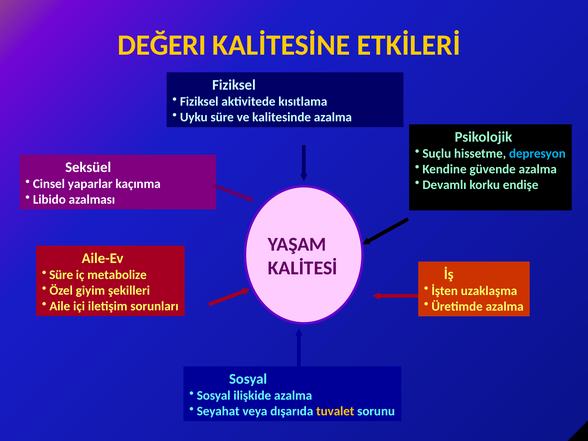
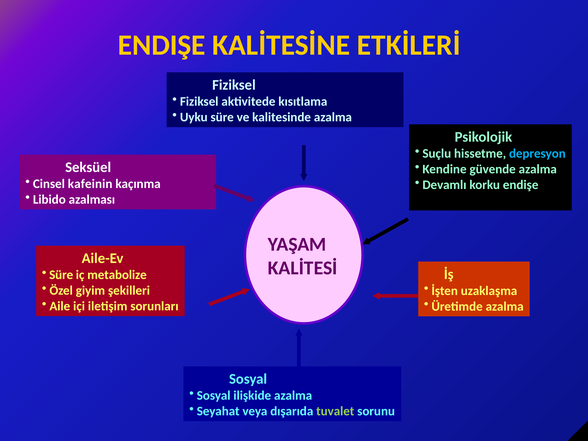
DEĞERI: DEĞERI -> ENDIŞE (162, 45)
yaparlar: yaparlar -> kafeinin (90, 184)
tuvalet colour: yellow -> light green (335, 411)
